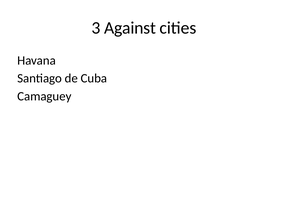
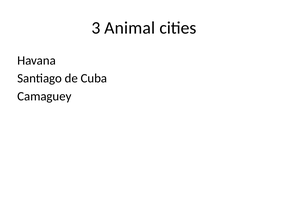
Against: Against -> Animal (130, 28)
